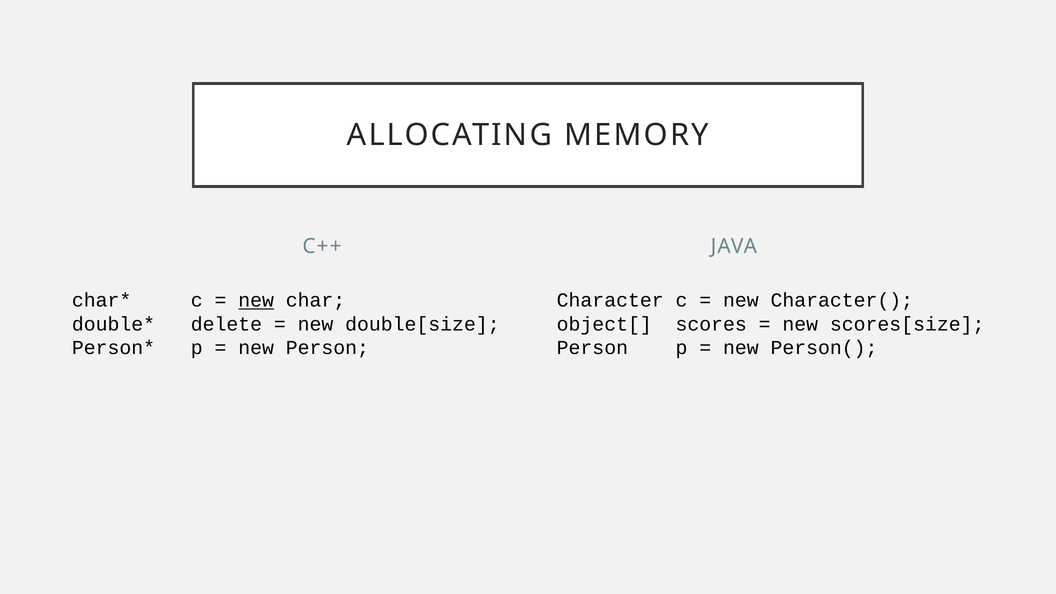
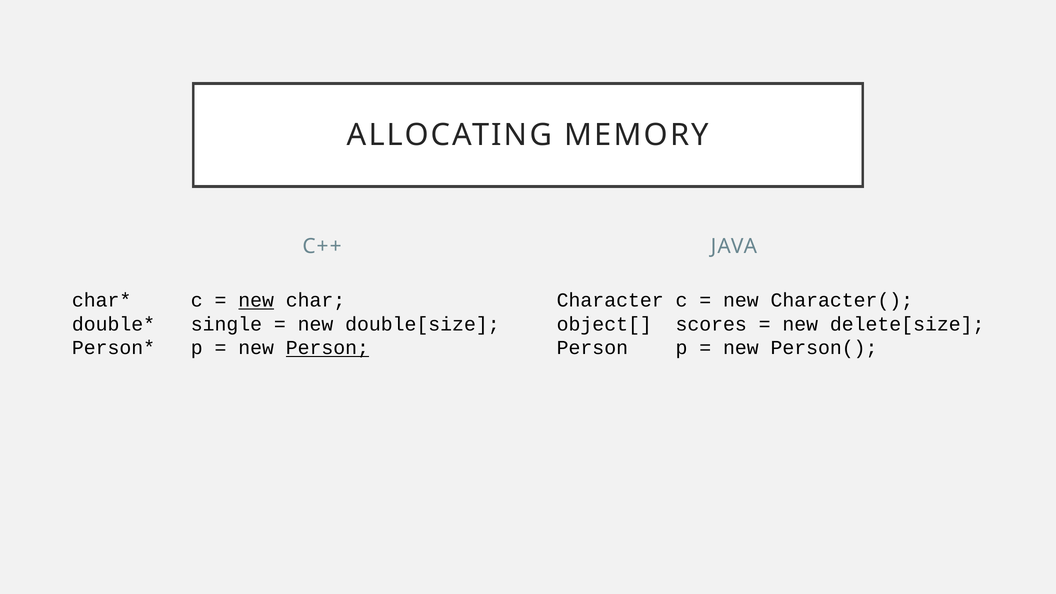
delete: delete -> single (226, 324)
scores[size: scores[size -> delete[size (907, 324)
Person underline: none -> present (327, 348)
